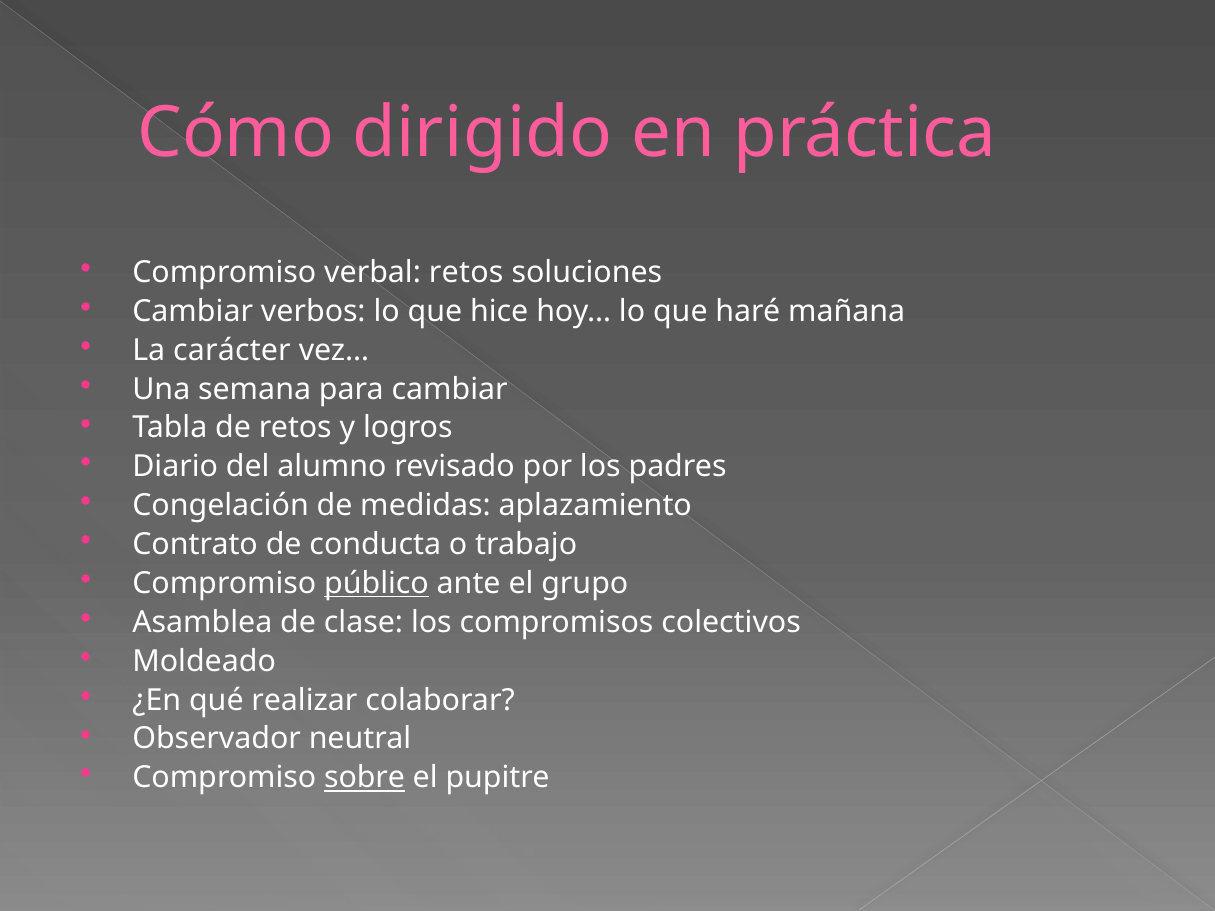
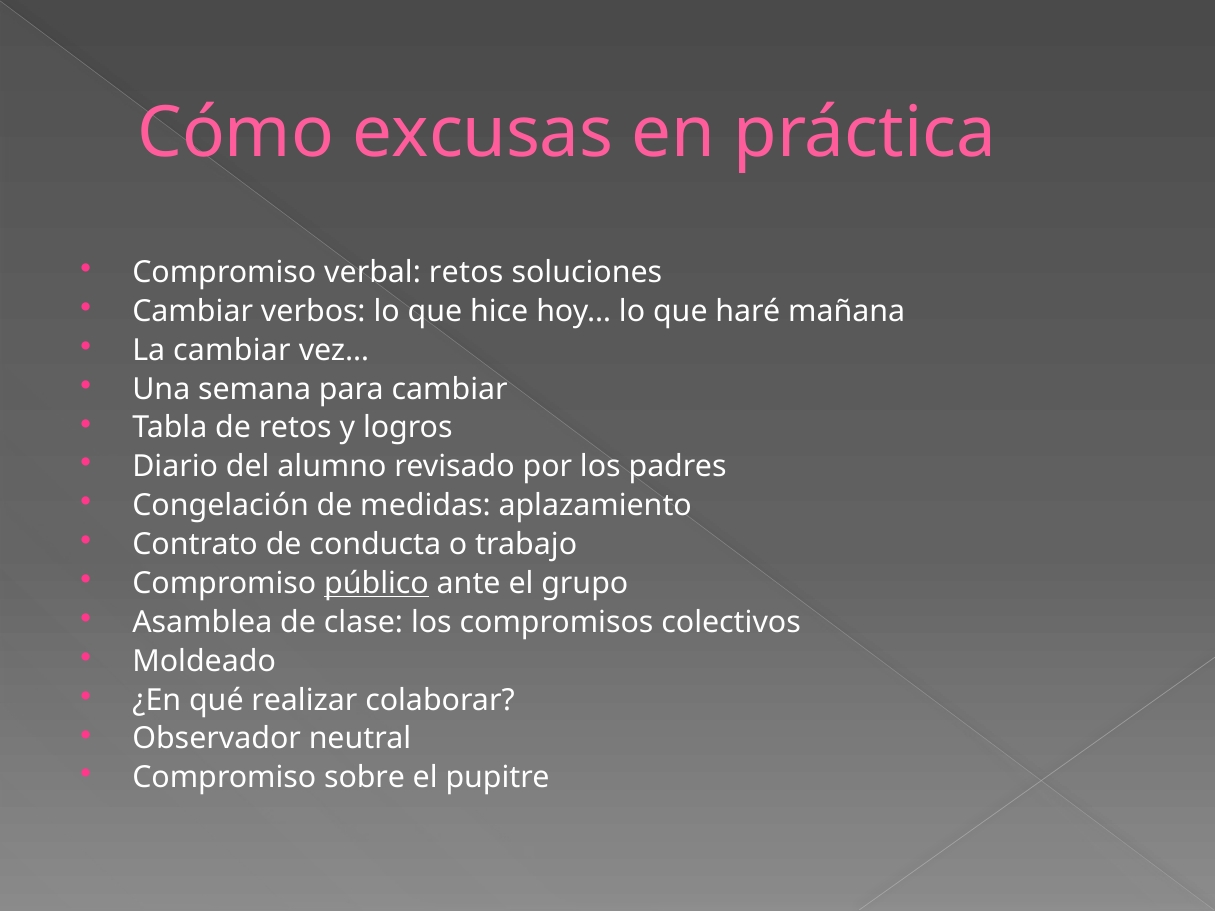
dirigido: dirigido -> excusas (483, 133)
La carácter: carácter -> cambiar (232, 350)
sobre underline: present -> none (365, 778)
